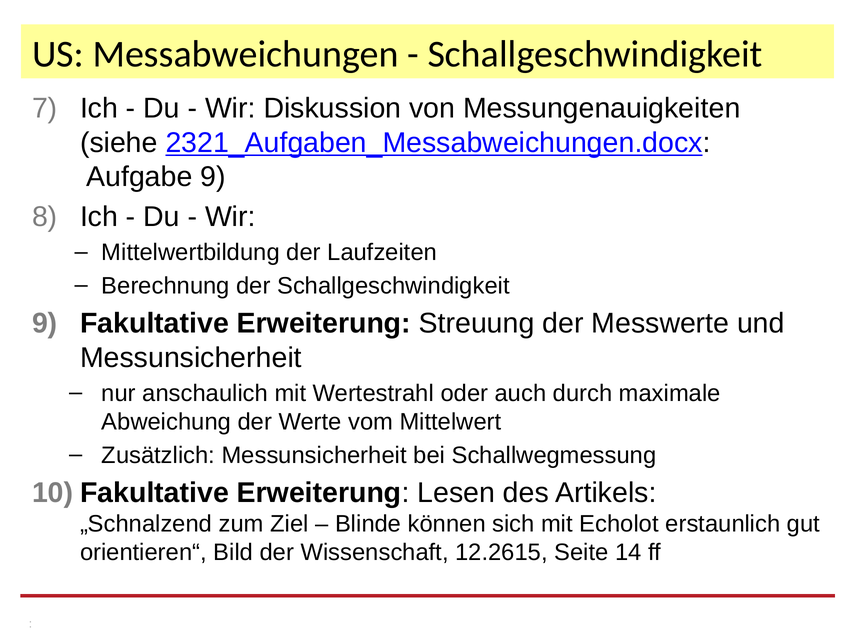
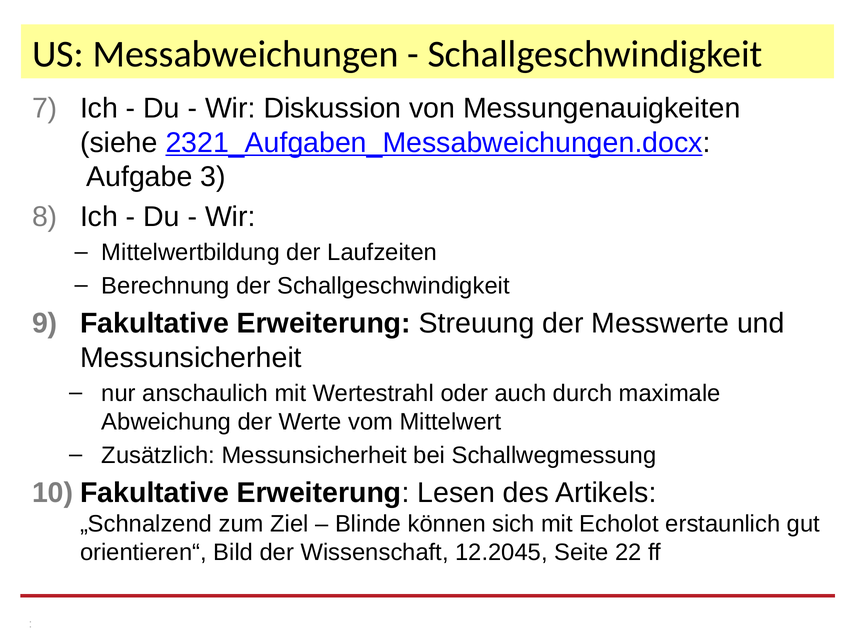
Aufgabe 9: 9 -> 3 (213, 177)
12.2615: 12.2615 -> 12.2045 (501, 552)
14: 14 -> 22 (628, 552)
